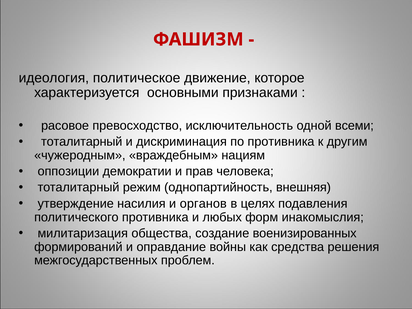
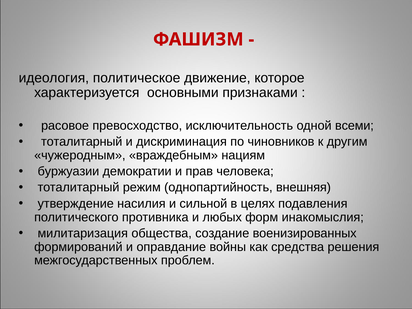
по противника: противника -> чиновников (281, 142)
оппозиции: оппозиции -> буржуазии (68, 171)
органов: органов -> сильной (203, 204)
